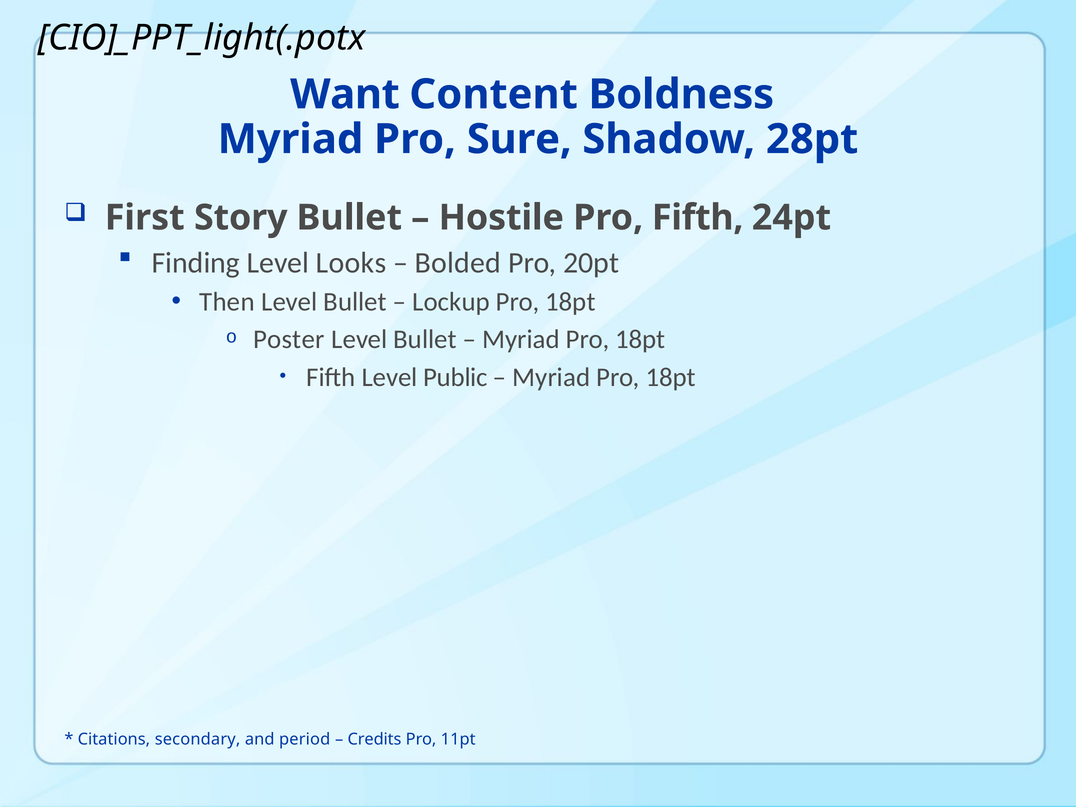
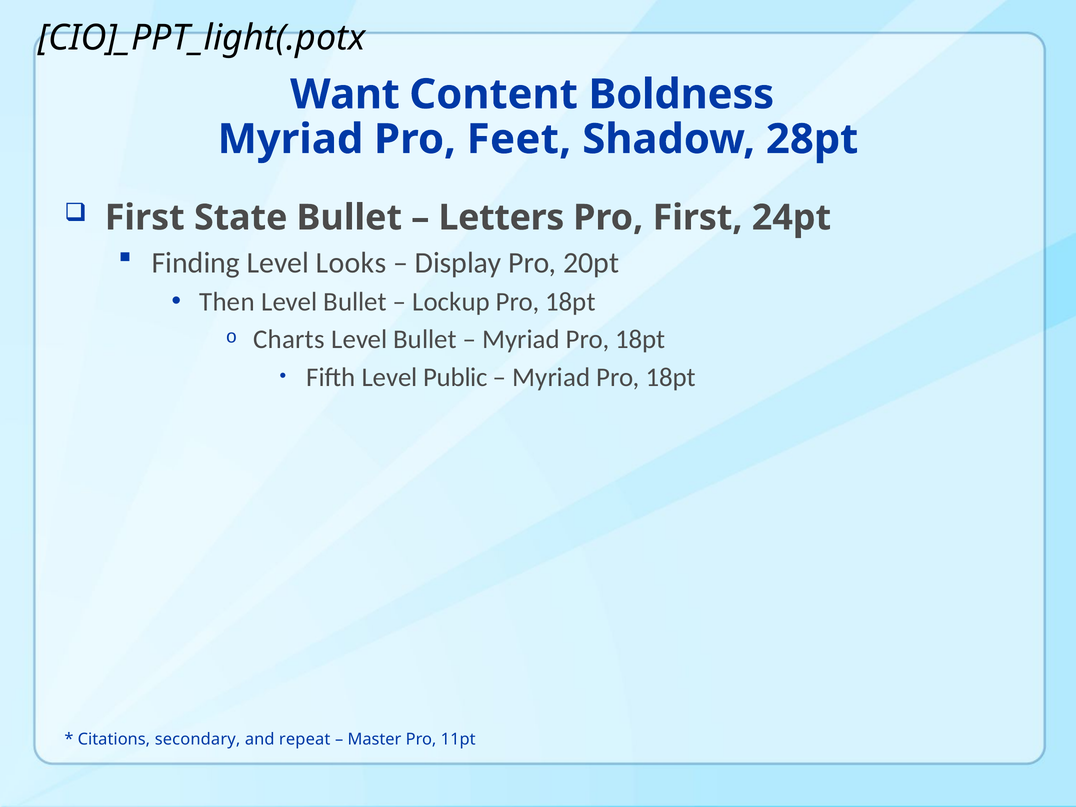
Sure: Sure -> Feet (519, 139)
Story: Story -> State (241, 218)
Hostile: Hostile -> Letters (501, 218)
Pro Fifth: Fifth -> First (698, 218)
Bolded: Bolded -> Display (458, 263)
Poster: Poster -> Charts (289, 340)
period: period -> repeat (305, 739)
Credits: Credits -> Master (374, 739)
